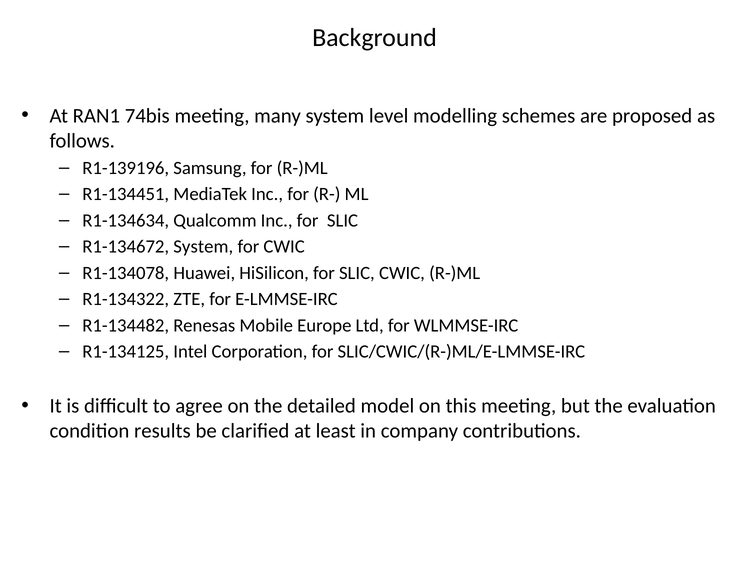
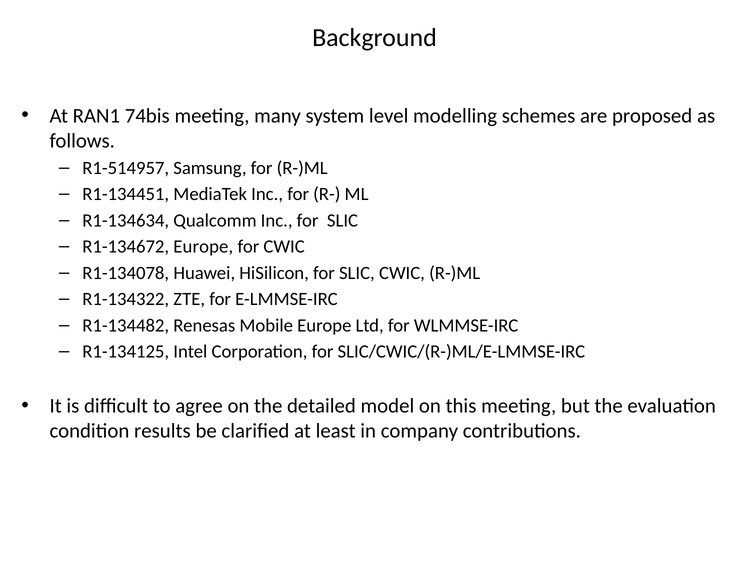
R1-139196: R1-139196 -> R1-514957 (126, 168)
R1-134672 System: System -> Europe (203, 247)
